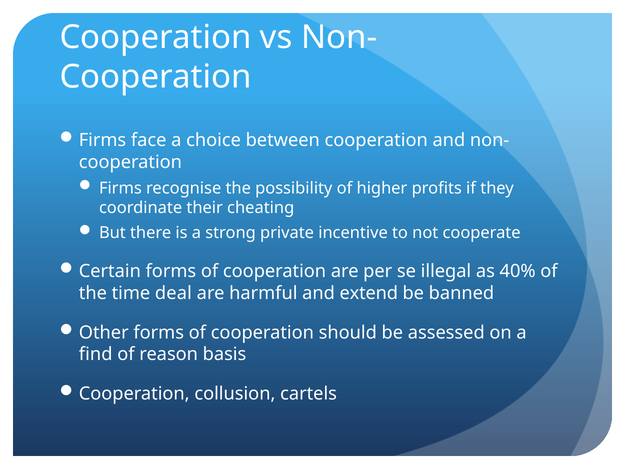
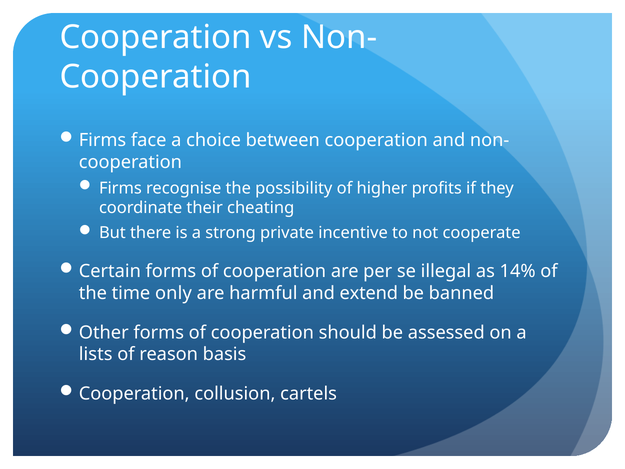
40%: 40% -> 14% (518, 271)
deal: deal -> only (173, 293)
find: find -> lists (96, 354)
